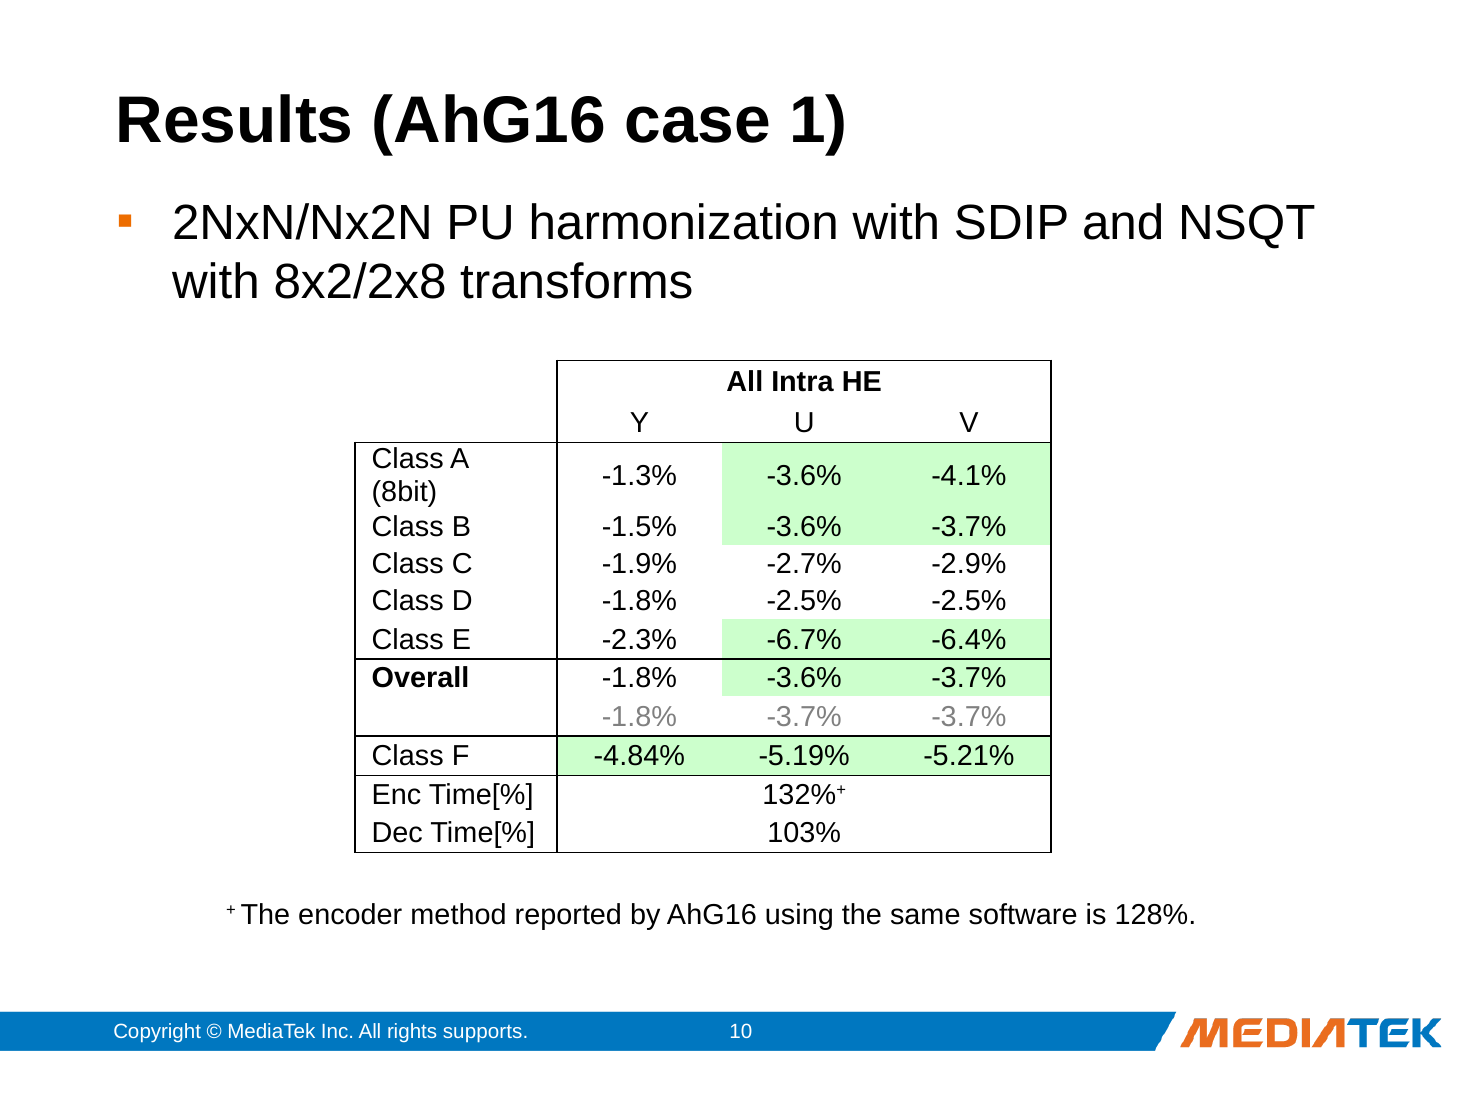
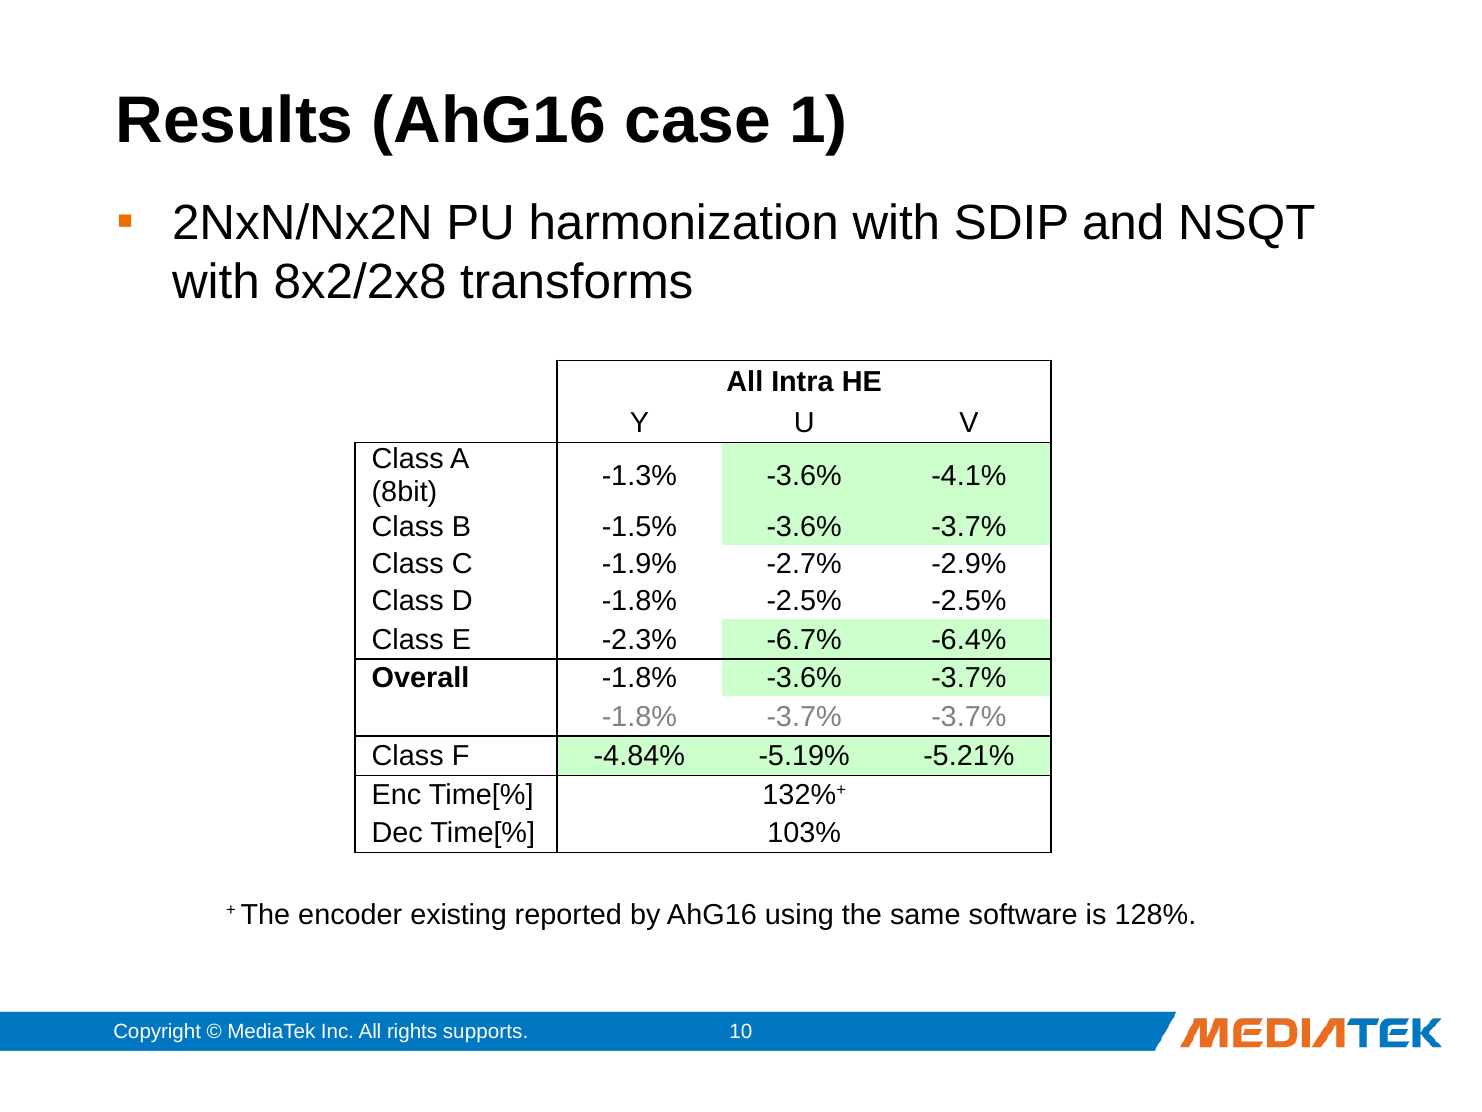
method: method -> existing (459, 915)
